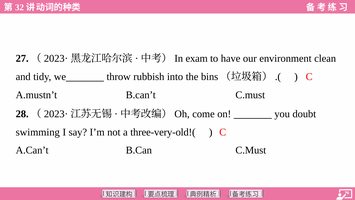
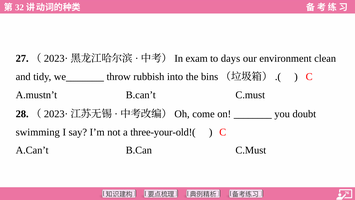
have: have -> days (231, 58)
three-very-old!(: three-very-old!( -> three-your-old!( (163, 132)
